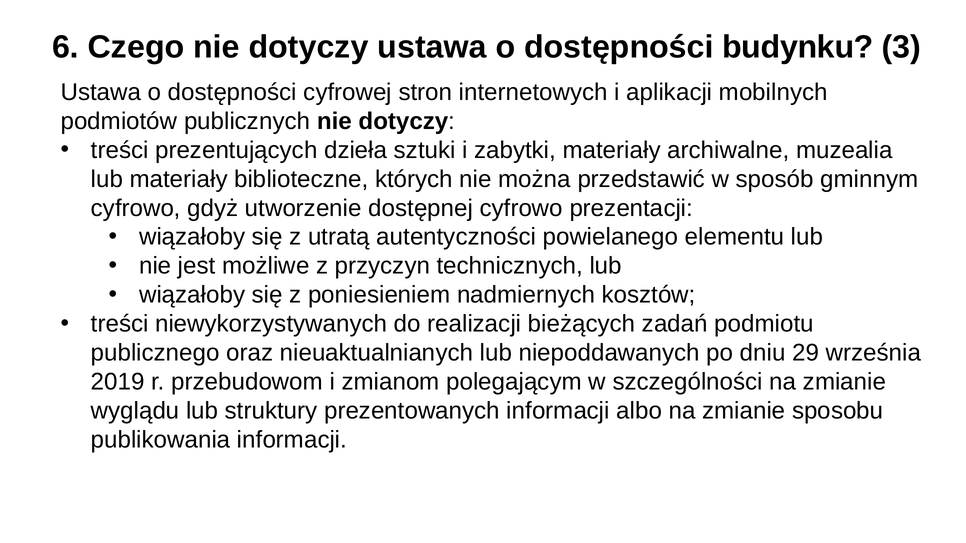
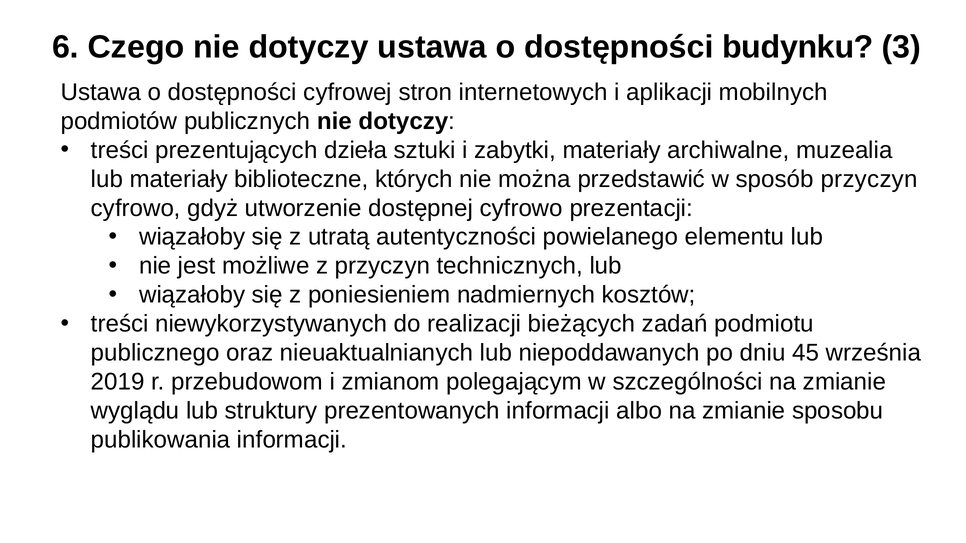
sposób gminnym: gminnym -> przyczyn (869, 179)
29: 29 -> 45 (806, 353)
